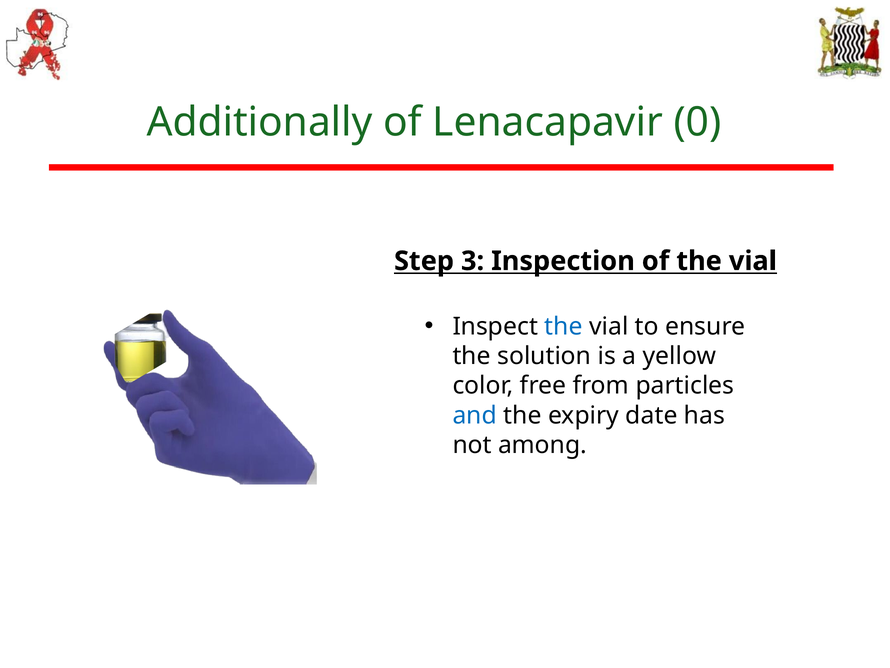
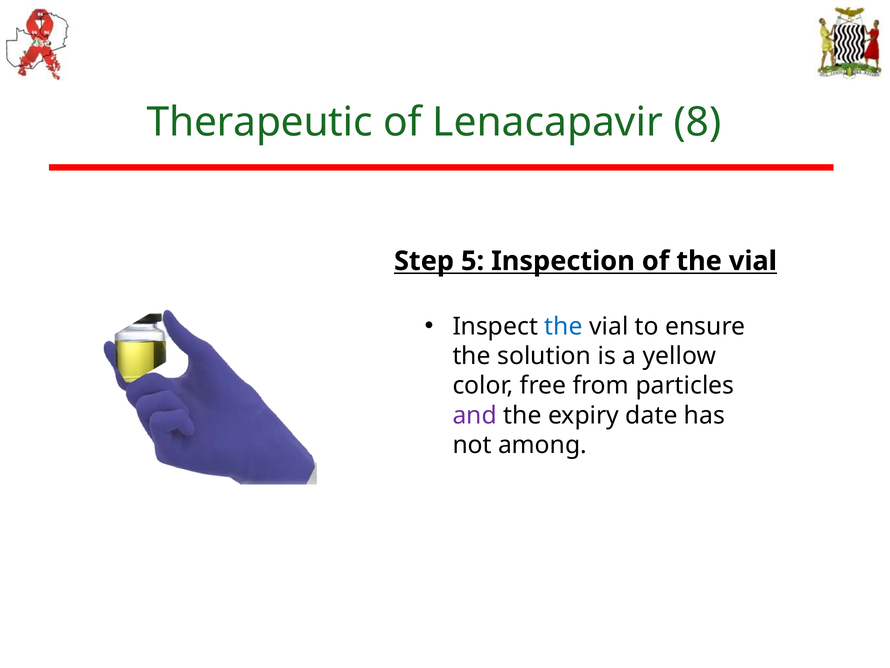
Additionally: Additionally -> Therapeutic (260, 122)
0: 0 -> 8 (698, 122)
3: 3 -> 5 (473, 261)
and colour: blue -> purple (475, 415)
